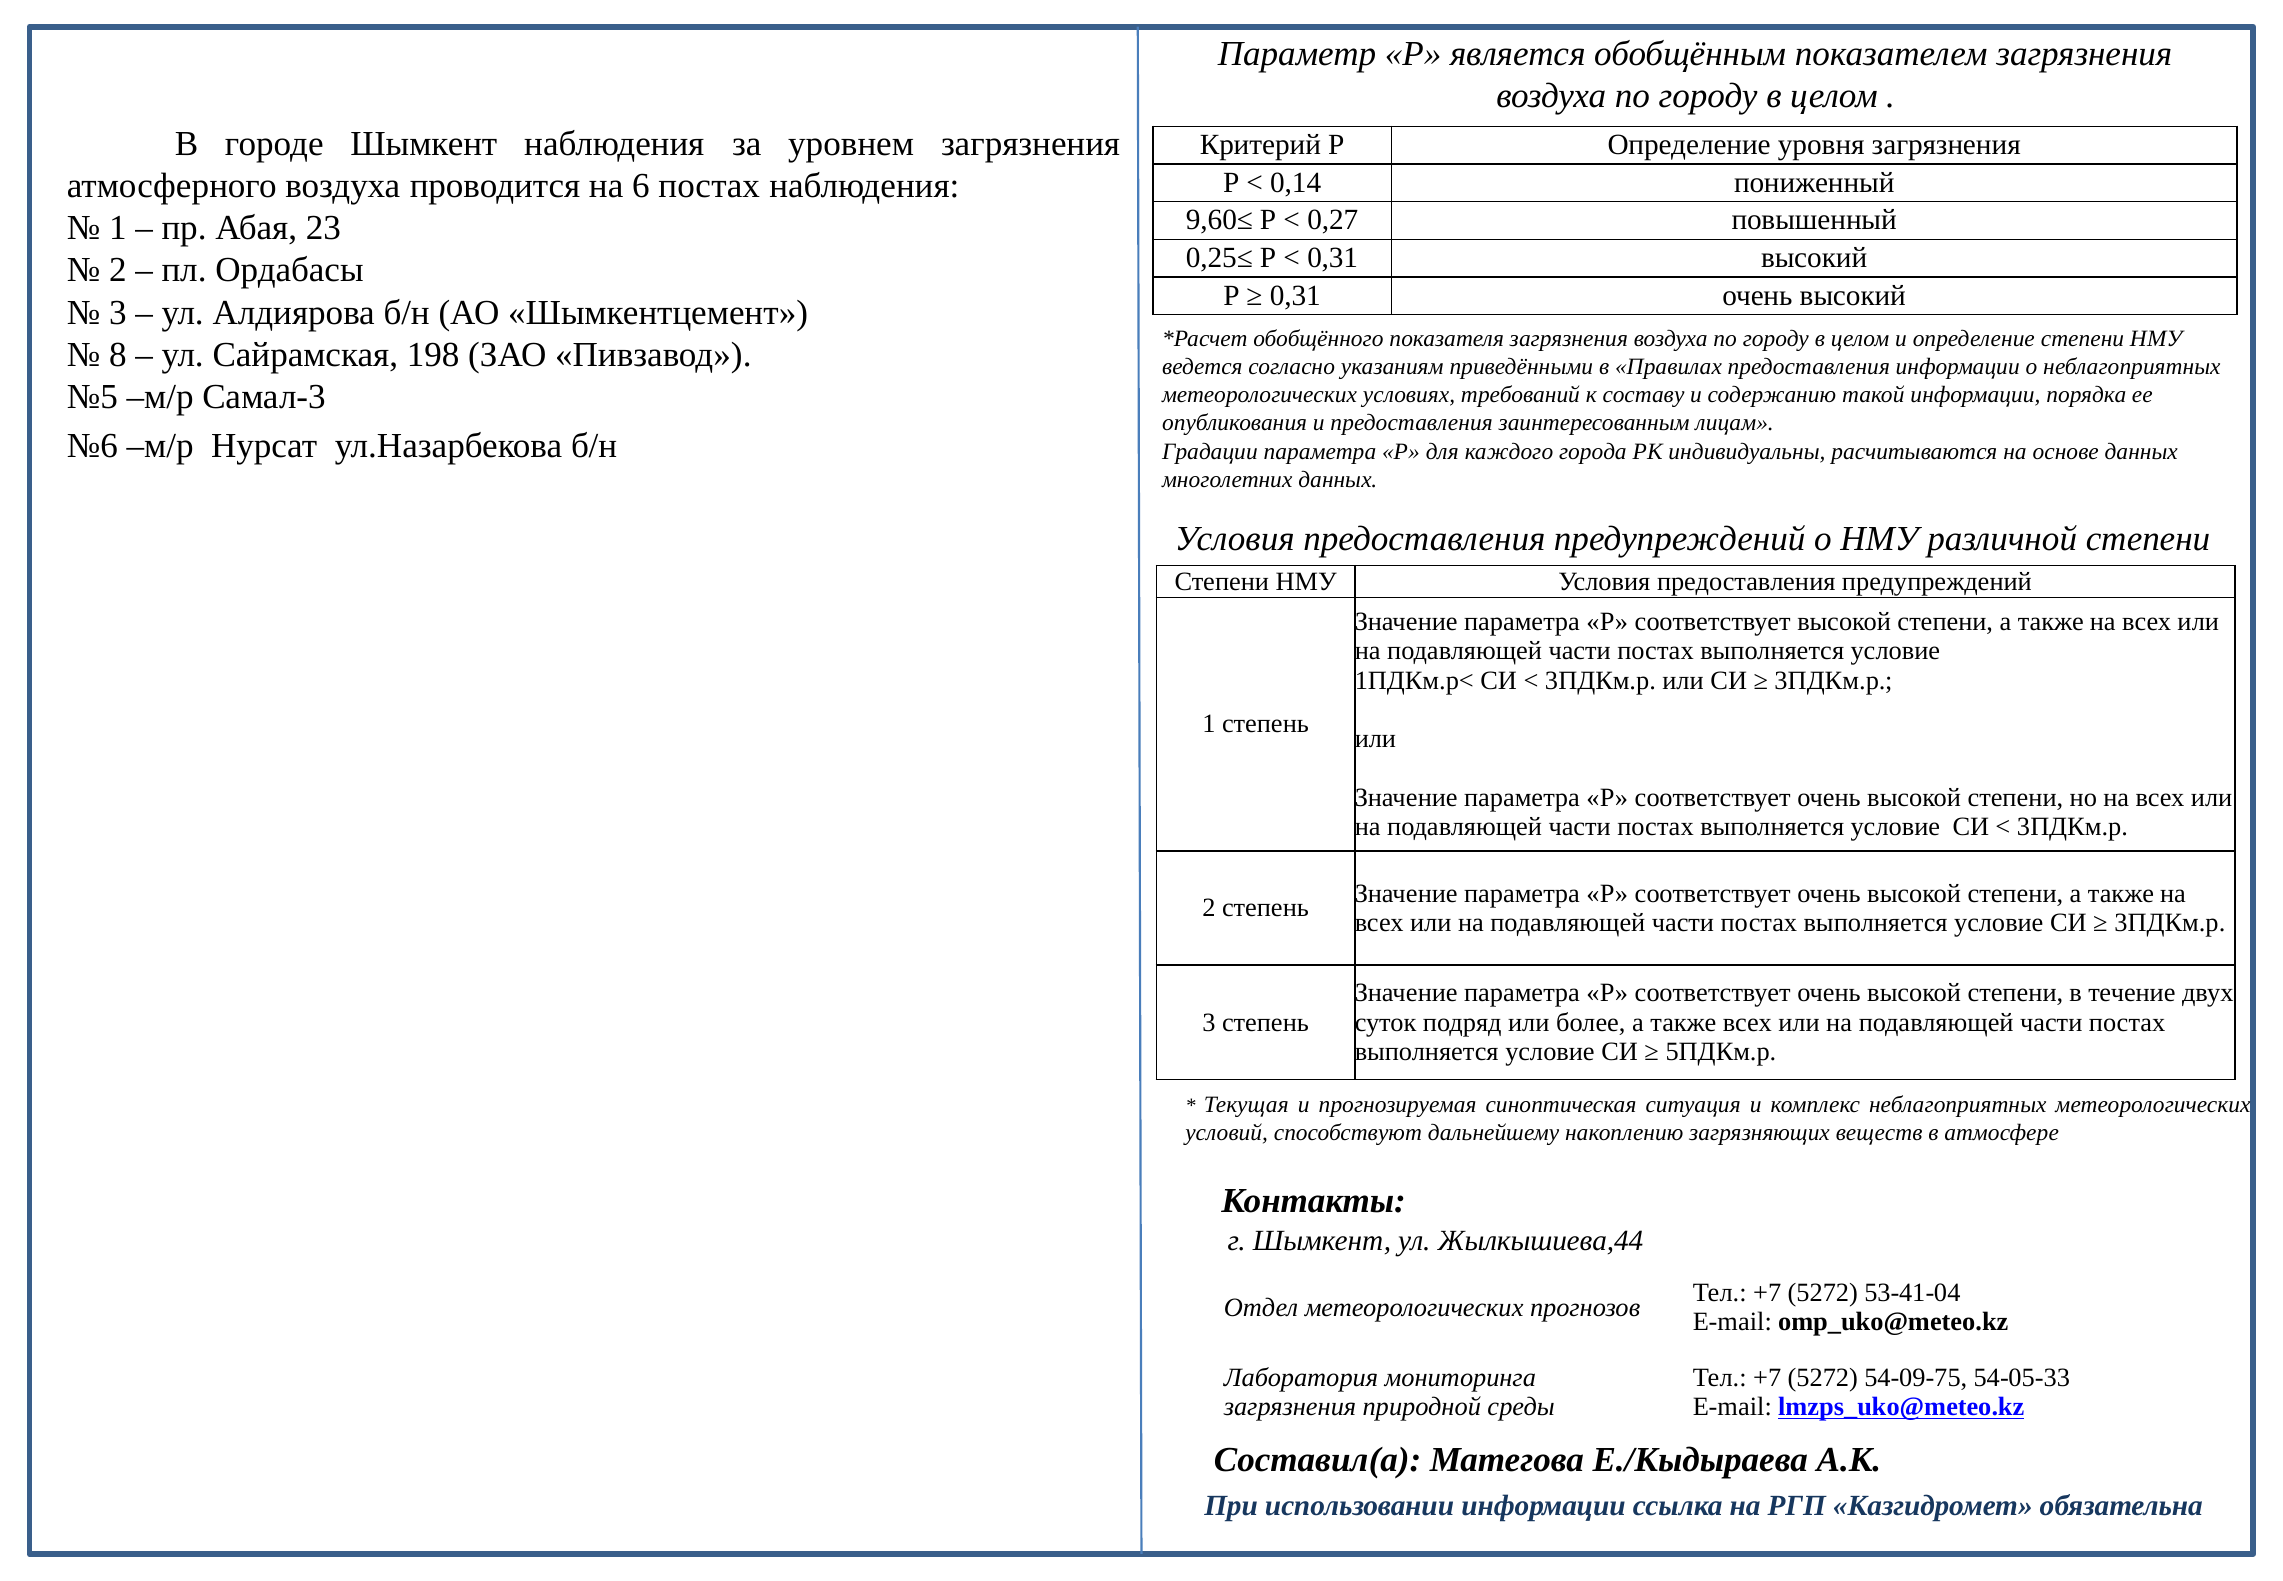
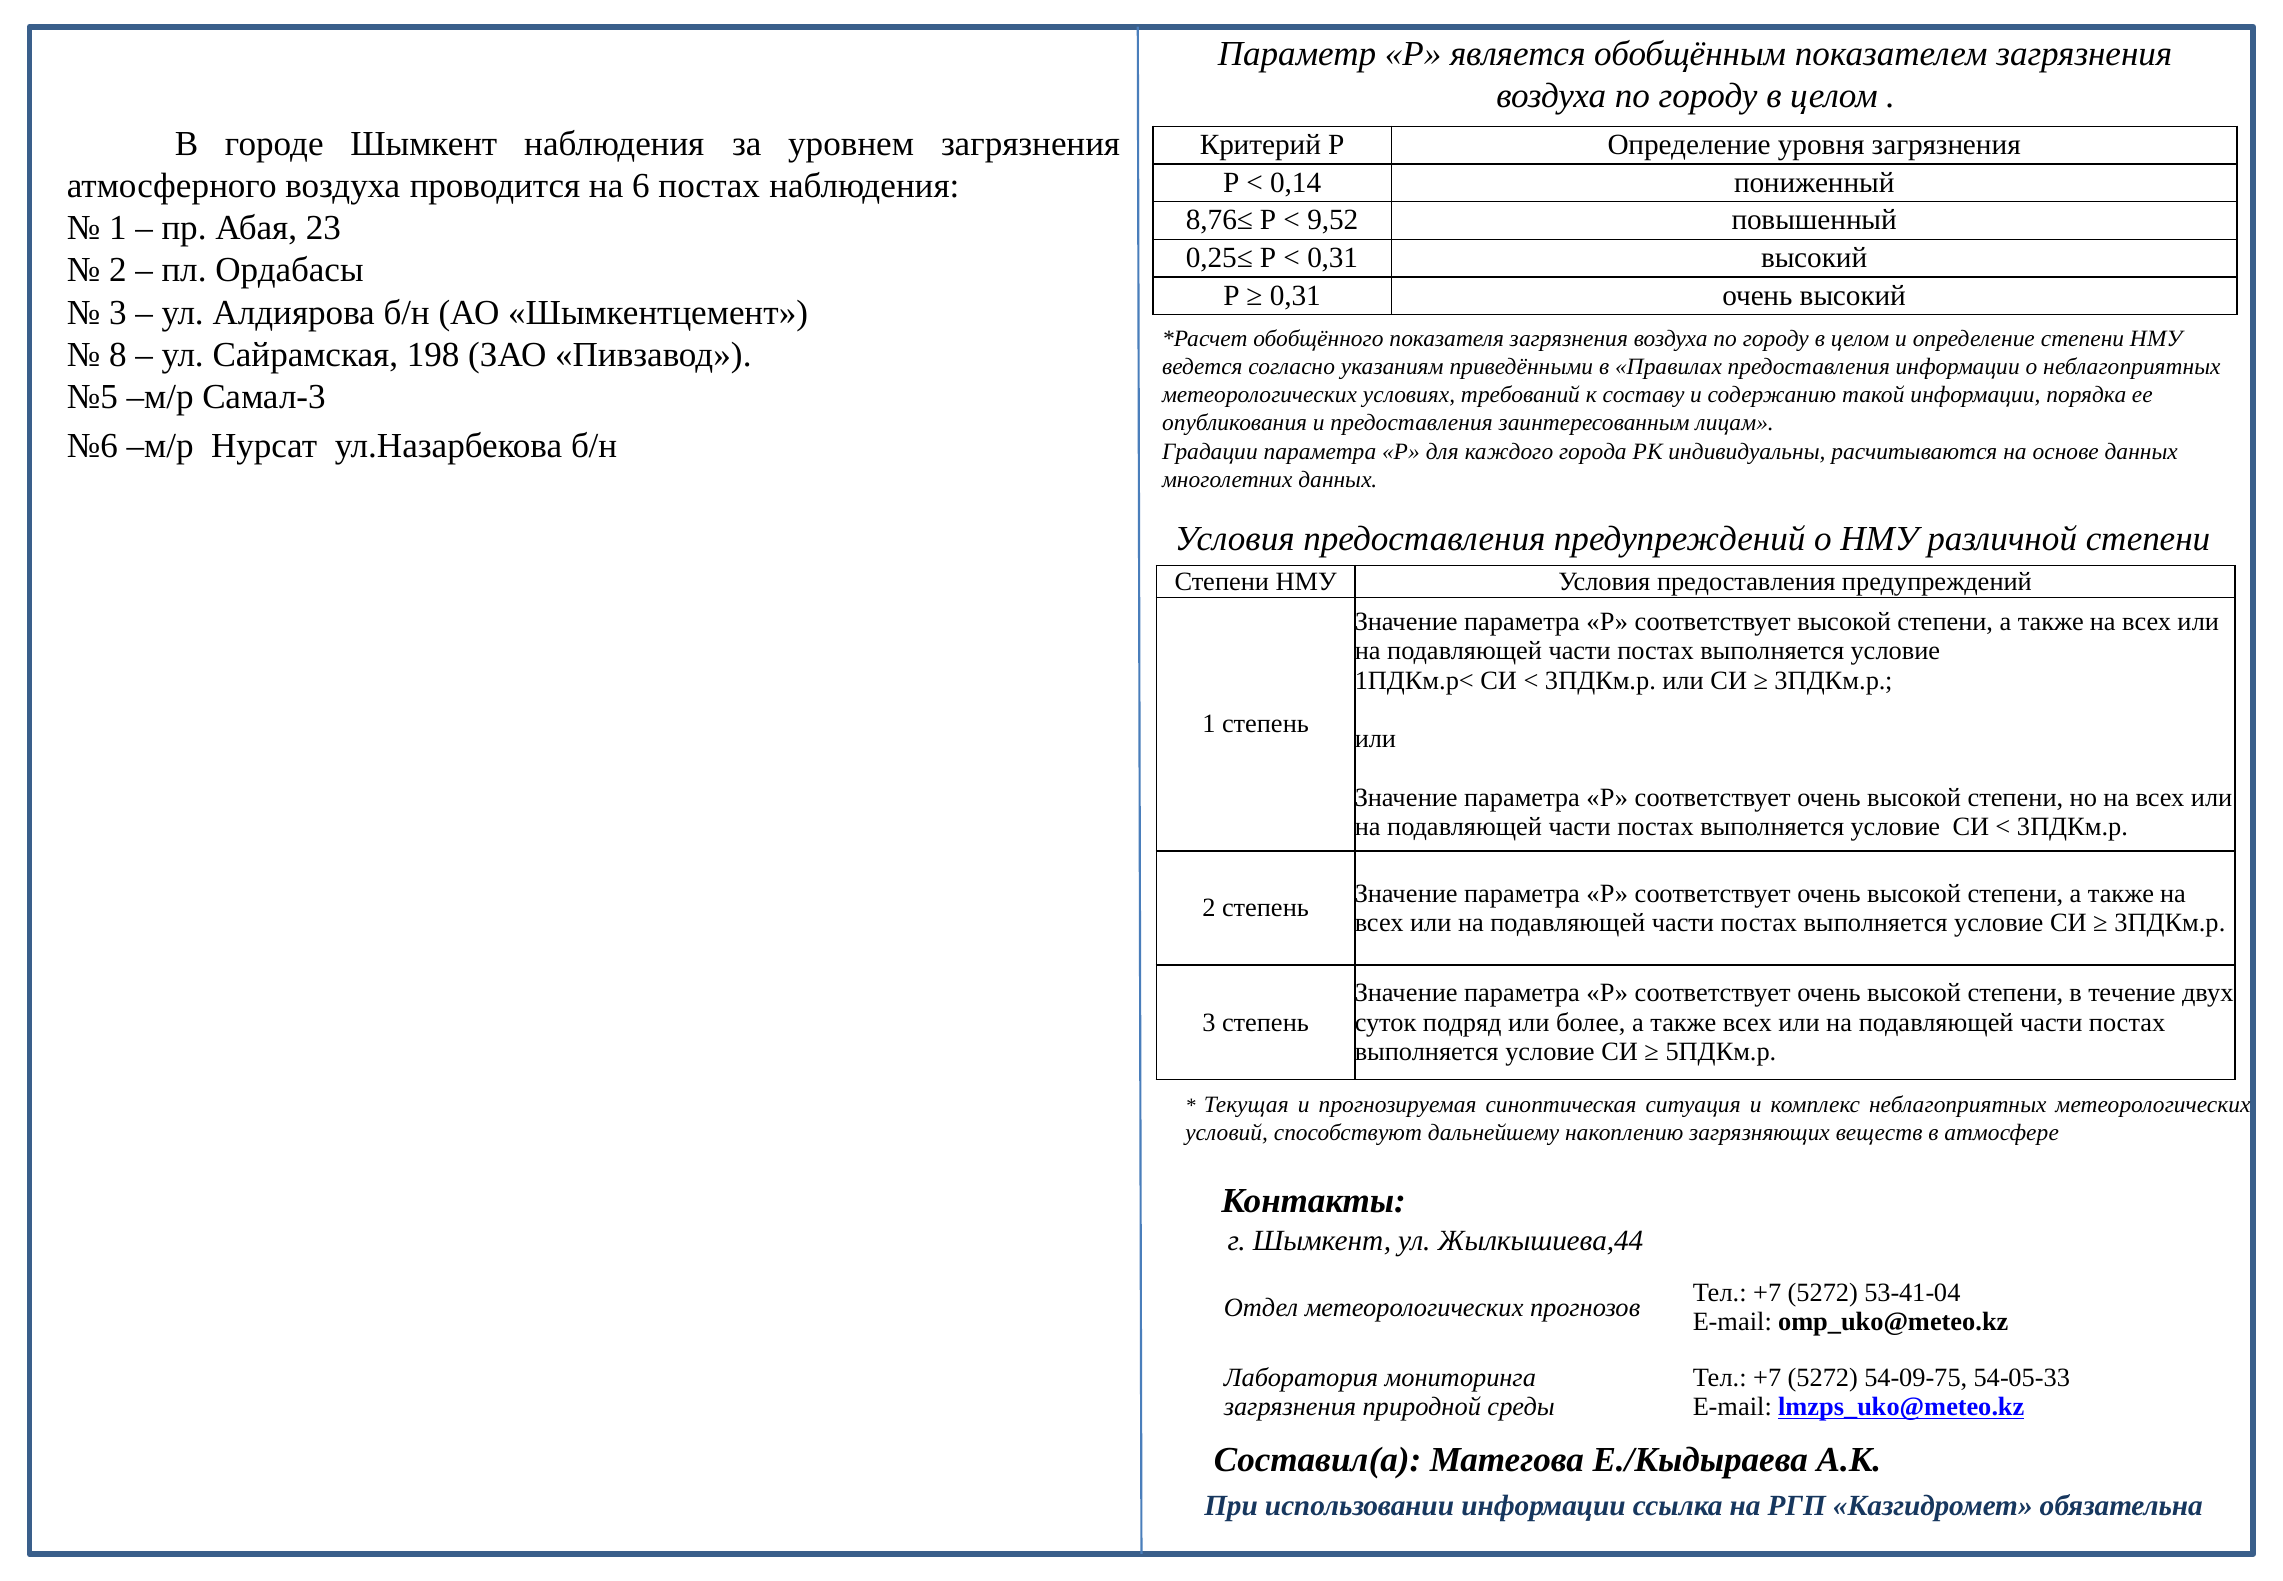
9,60≤: 9,60≤ -> 8,76≤ (1219, 220)
0,27: 0,27 -> 9,52 (1333, 220)
